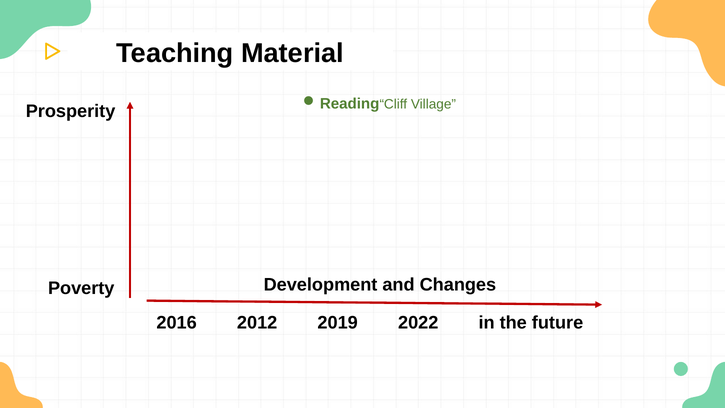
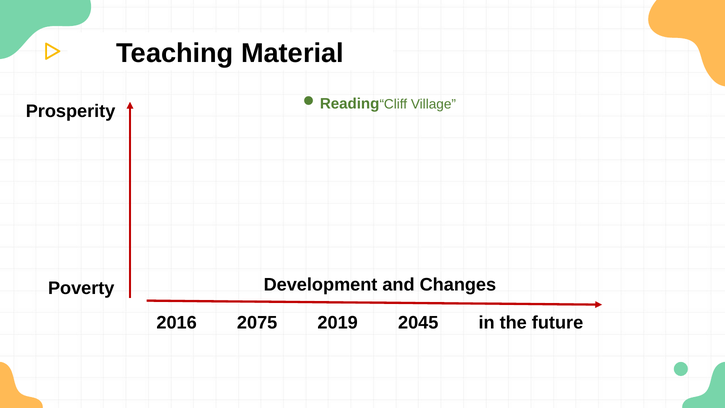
2012: 2012 -> 2075 (257, 323)
2022: 2022 -> 2045 (418, 323)
